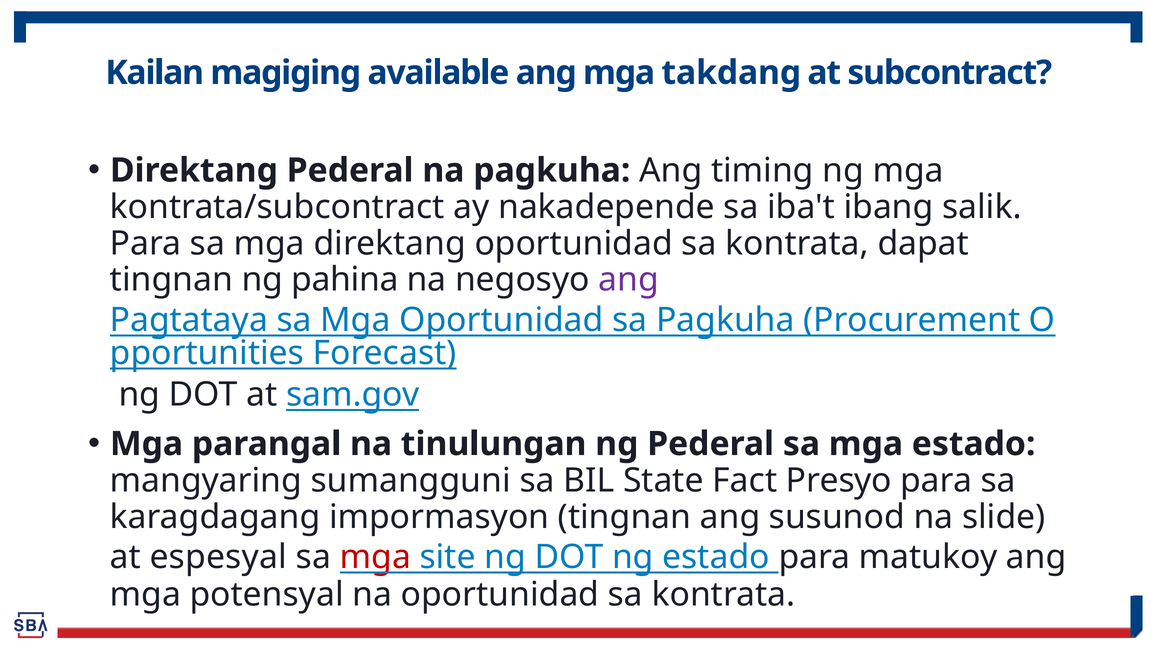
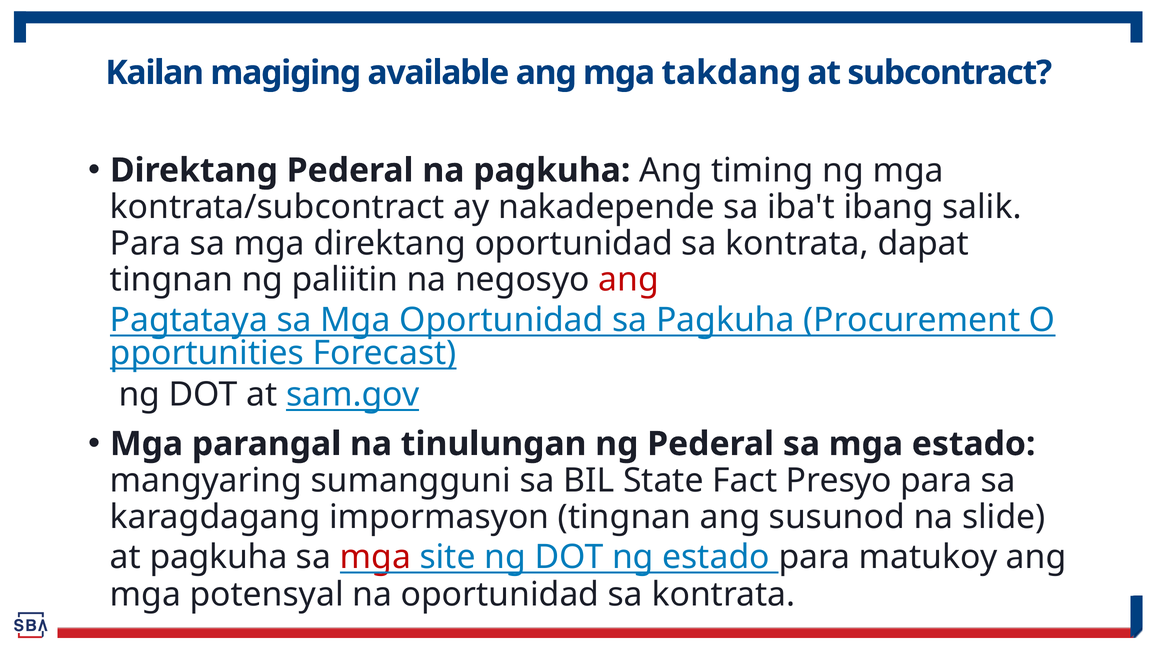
pahina: pahina -> paliitin (345, 280)
ang colour: purple -> red (629, 280)
at espesyal: espesyal -> pagkuha (219, 557)
